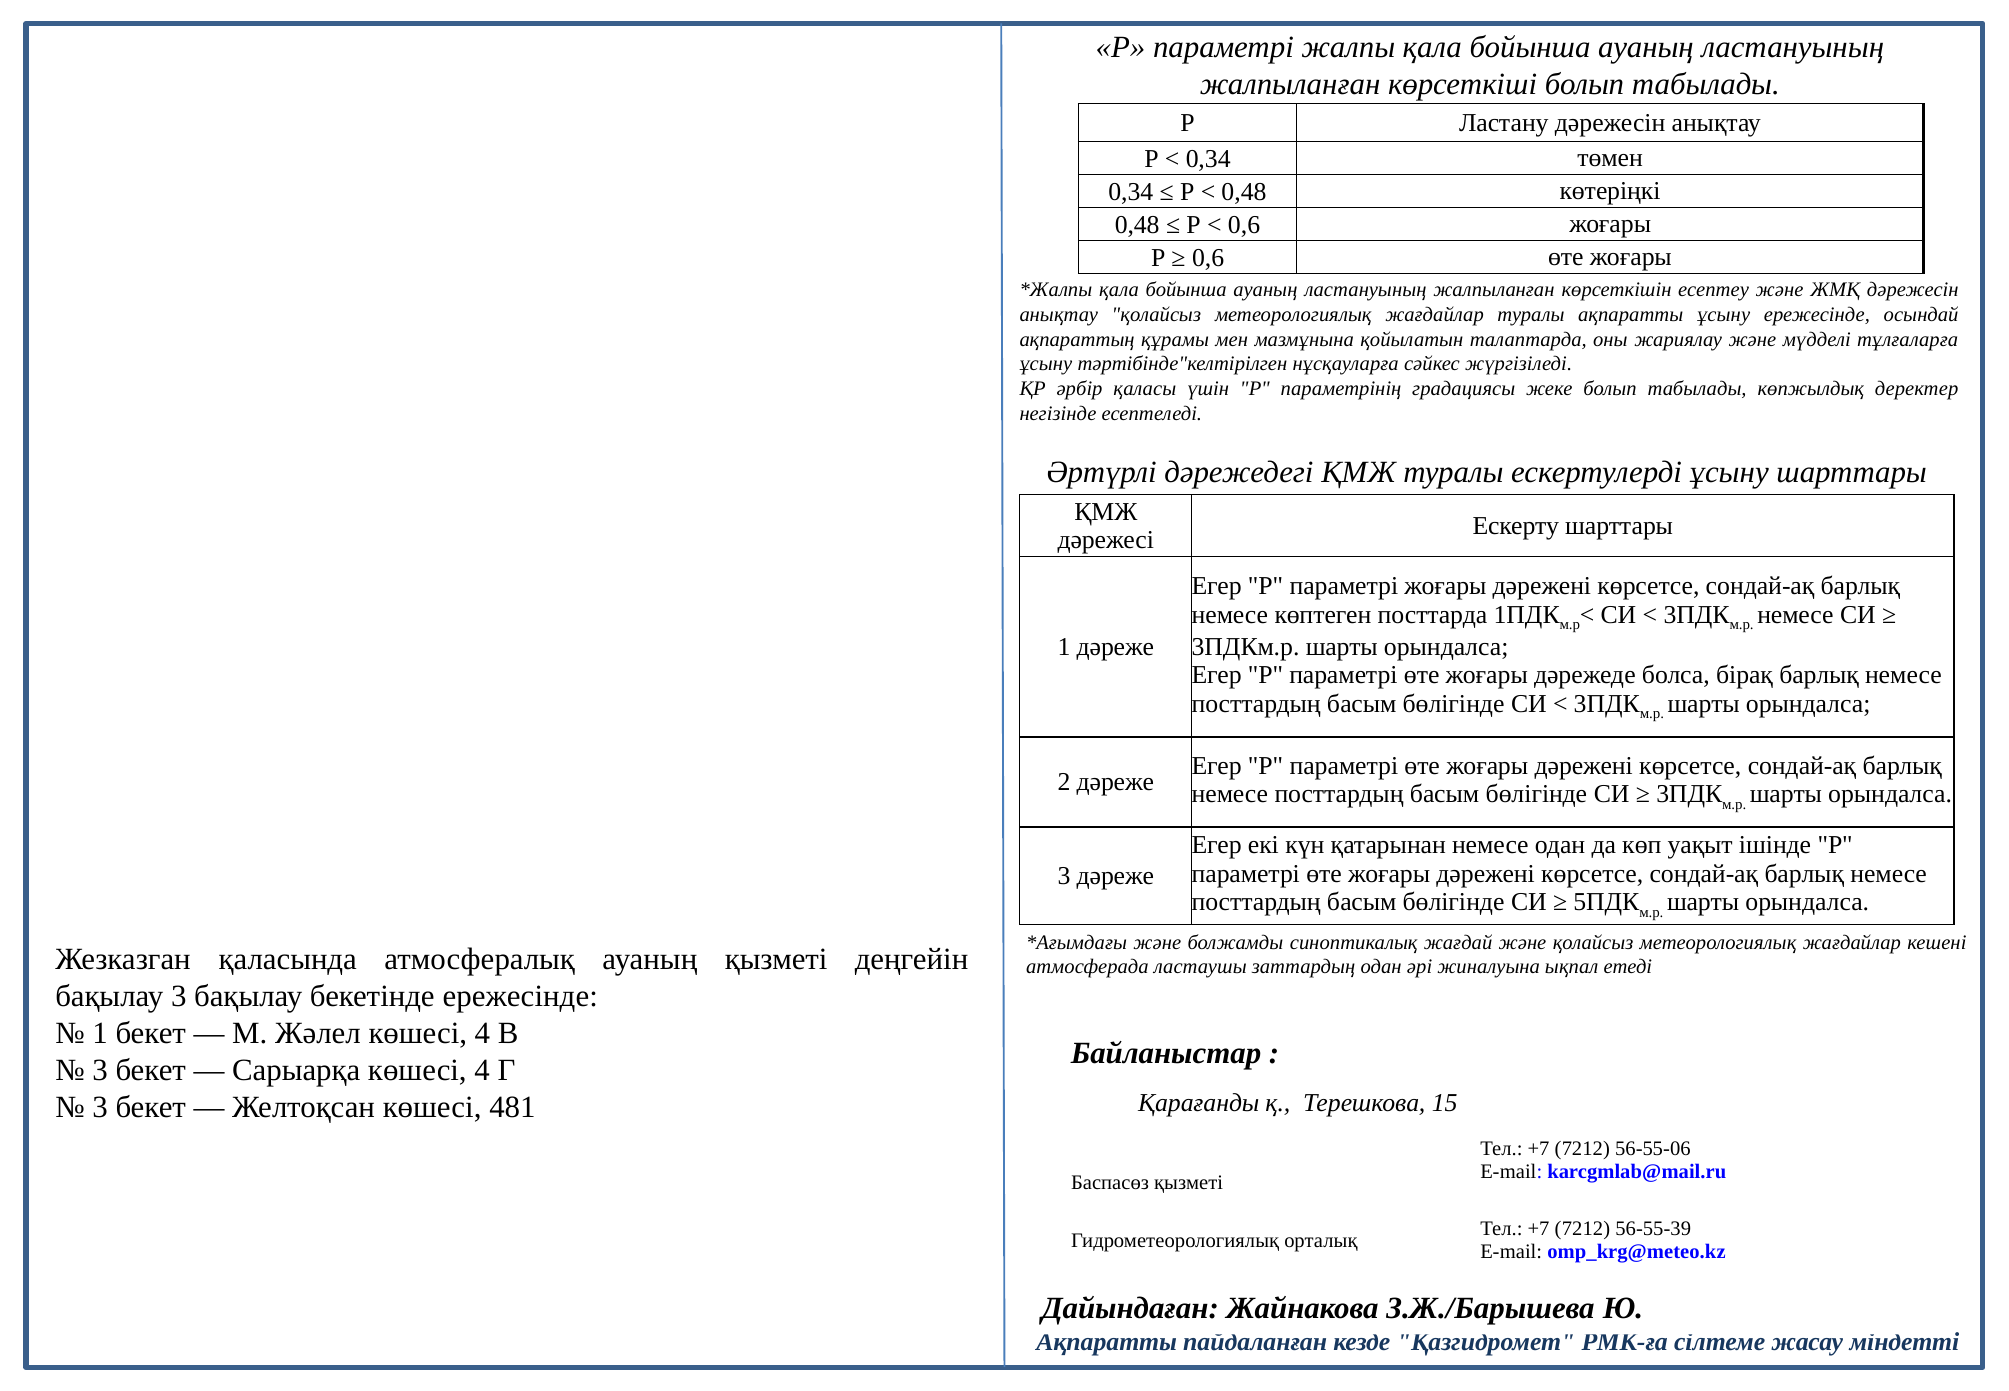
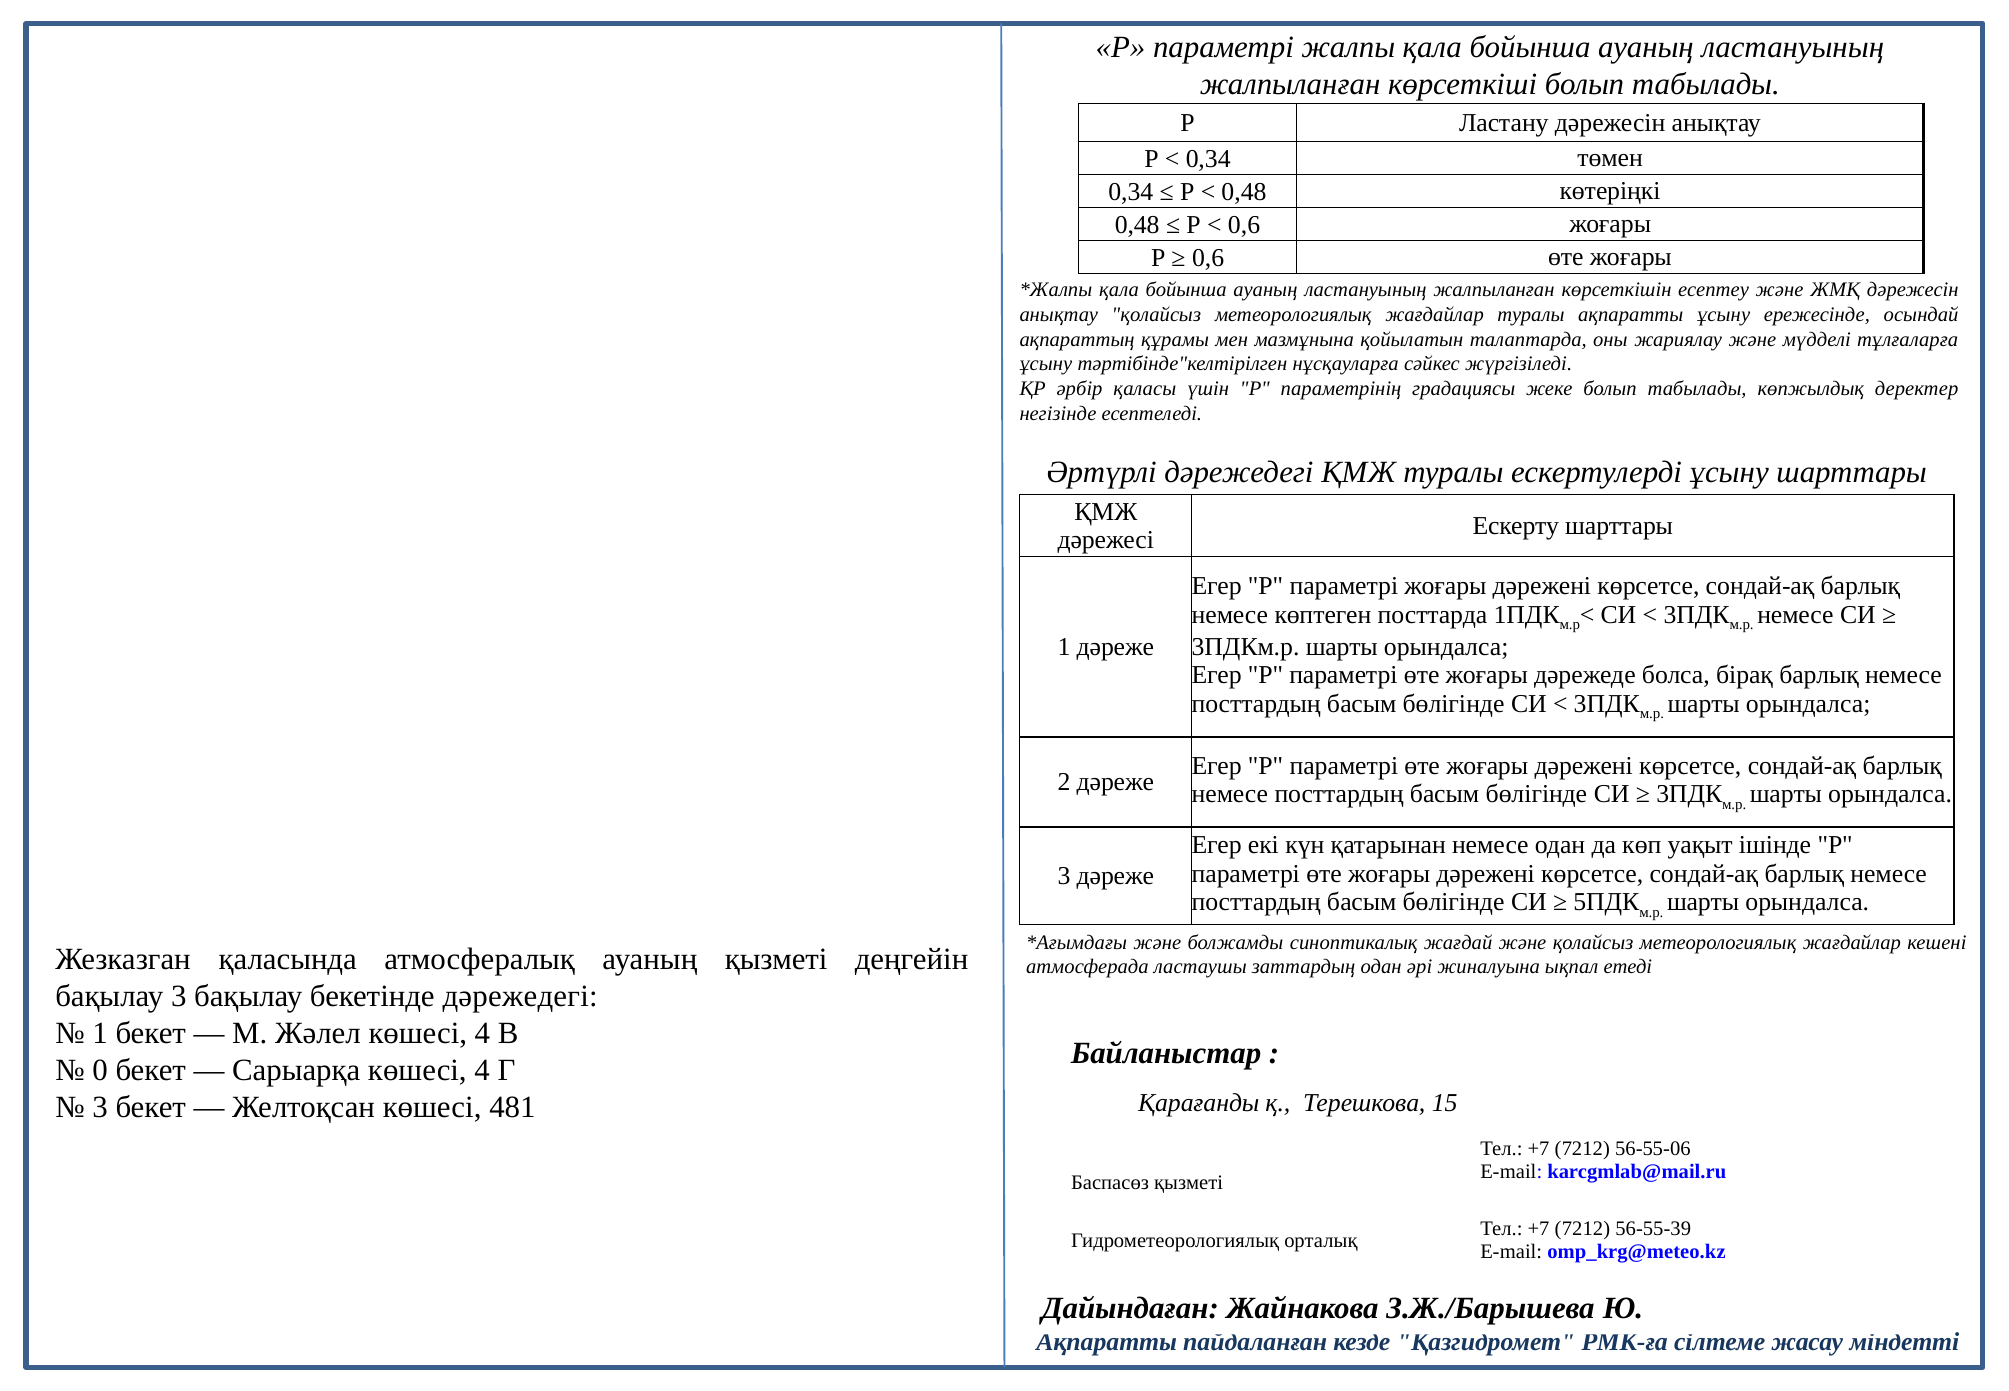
бекетінде ережесінде: ережесінде -> дәрежедегі (520, 996)
3: 3 -> 0 (100, 1070)
